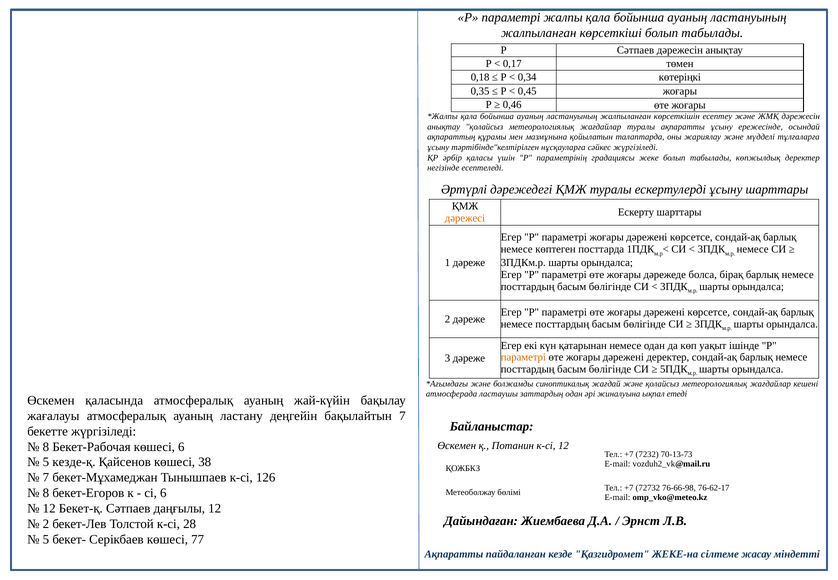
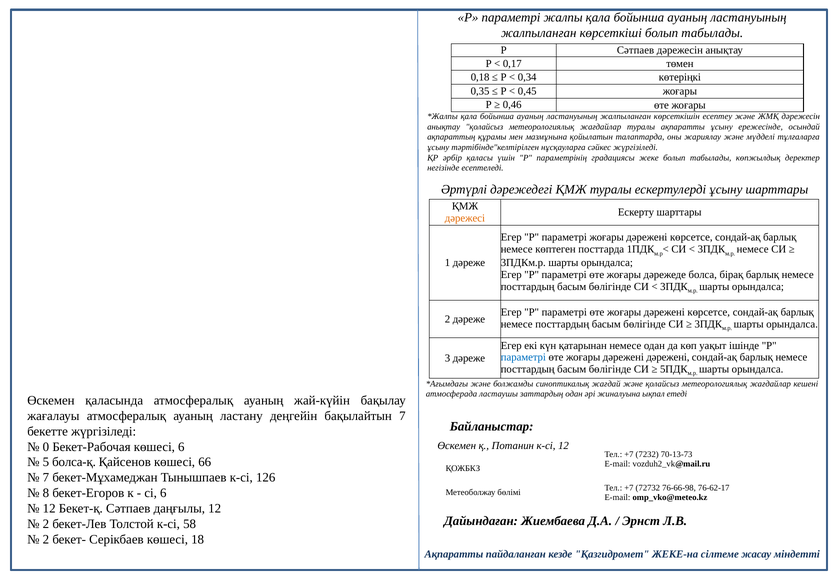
параметрі colour: orange -> blue (523, 357)
дәрежені деректер: деректер -> дәрежені (668, 357)
8: 8 -> 0 (46, 447)
кезде-қ: кезде-қ -> болса-қ (74, 462)
38: 38 -> 66 (205, 462)
28: 28 -> 58 (190, 524)
5: 5 -> 2 (46, 540)
77: 77 -> 18 (198, 540)
